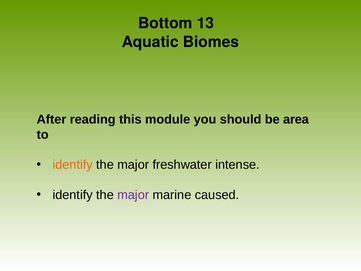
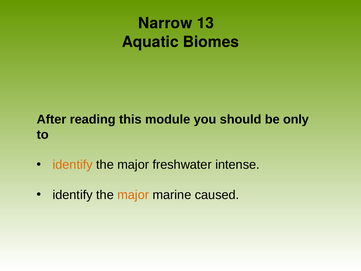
Bottom: Bottom -> Narrow (165, 23)
area: area -> only (296, 119)
major colour: purple -> orange (133, 195)
